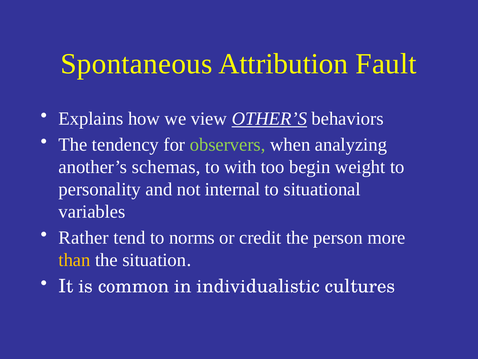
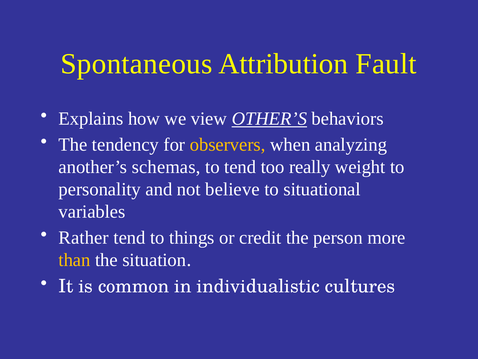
observers colour: light green -> yellow (228, 144)
to with: with -> tend (240, 167)
begin: begin -> really (310, 167)
internal: internal -> believe (232, 189)
norms: norms -> things (192, 237)
